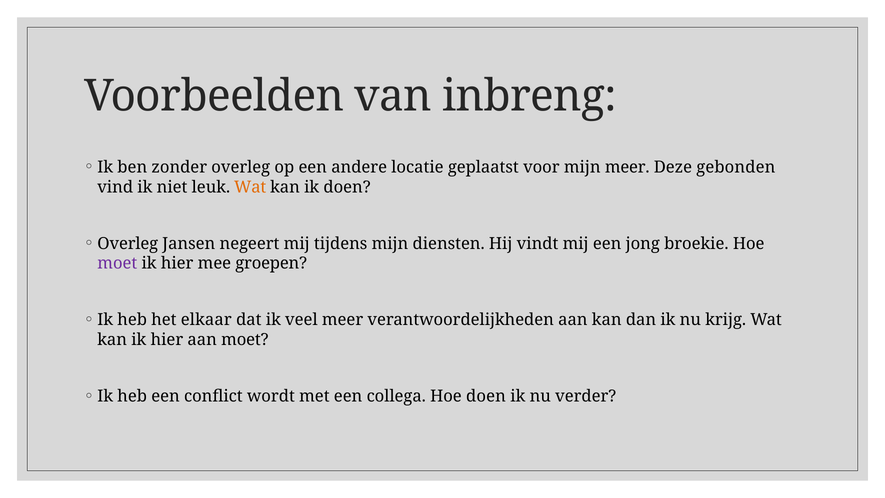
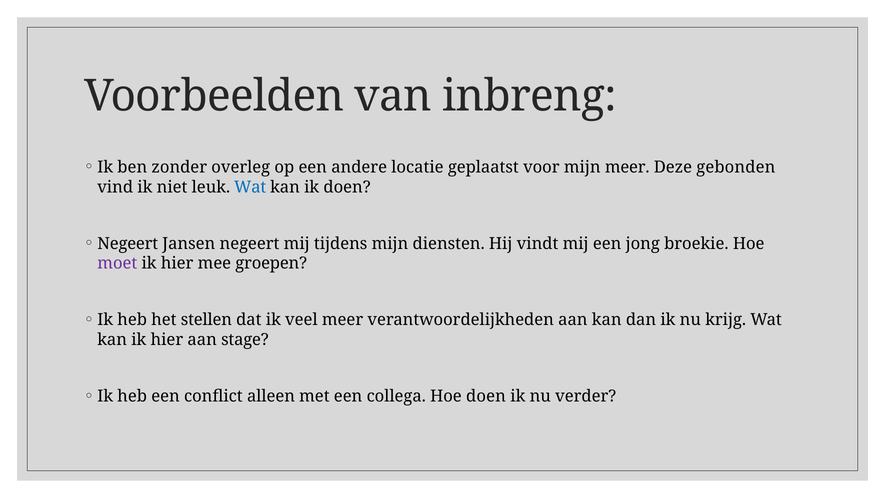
Wat colour: orange -> blue (250, 187)
Overleg: Overleg -> Negeert (128, 243)
elkaar: elkaar -> stellen (206, 320)
aan moet: moet -> stage (245, 340)
wordt: wordt -> alleen (271, 396)
